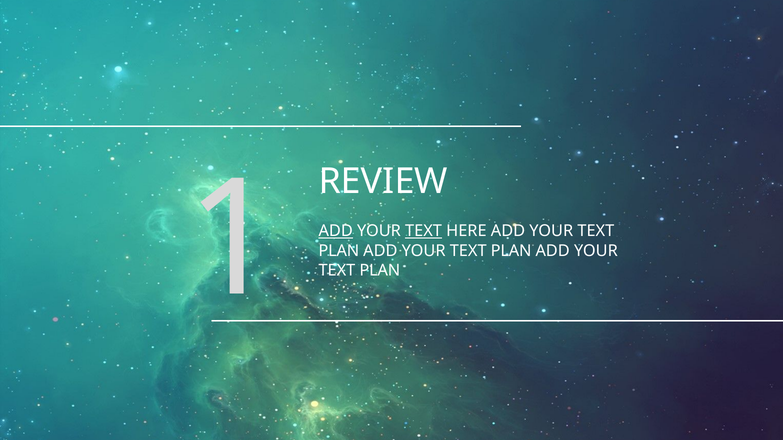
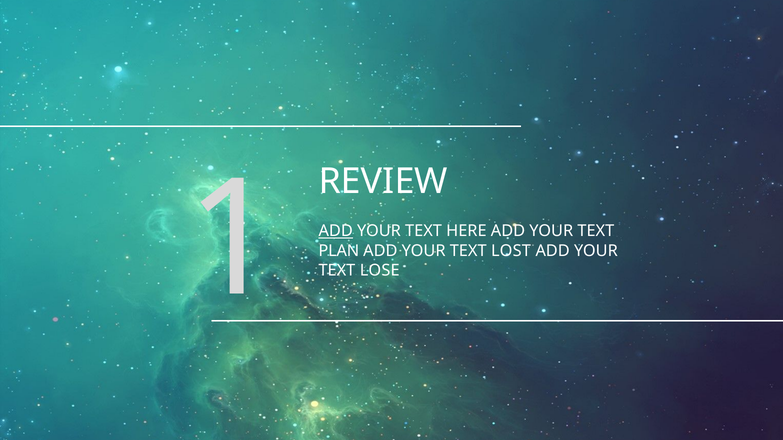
TEXT underline: present -> none (423, 231)
PLAN: PLAN -> LOST (511, 251)
PLAN: PLAN -> LOSE (380, 270)
